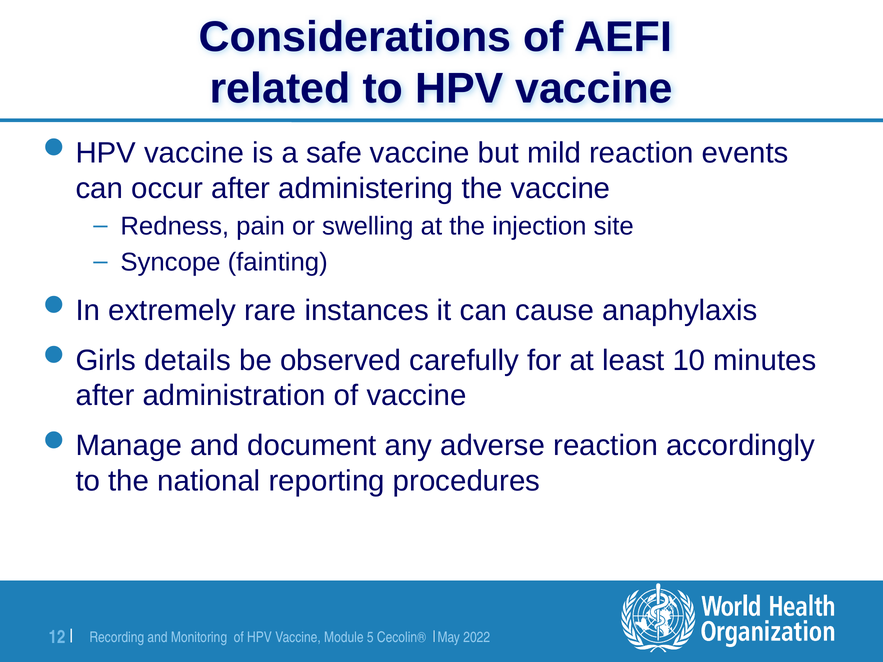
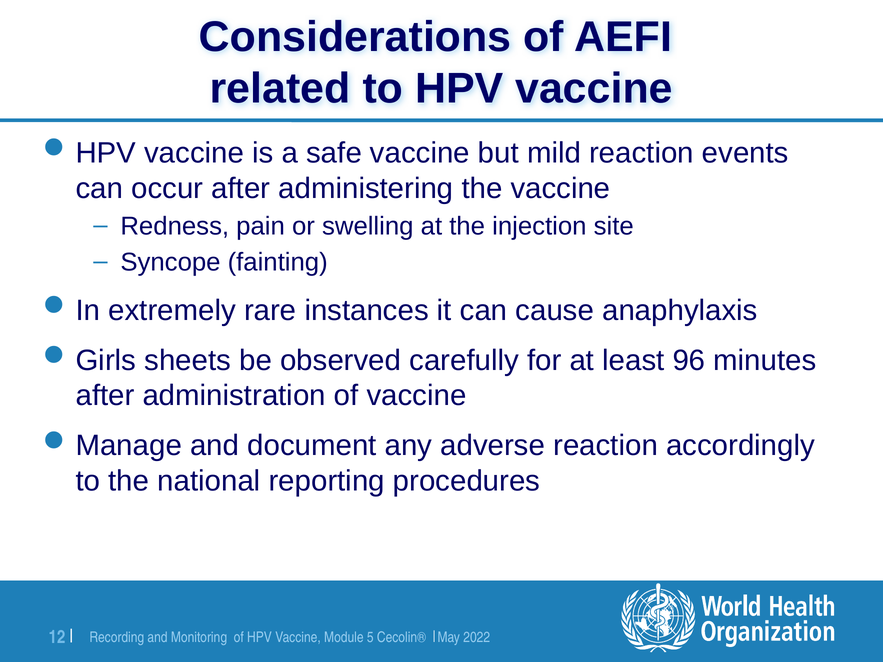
details: details -> sheets (188, 361)
10: 10 -> 96 (689, 361)
